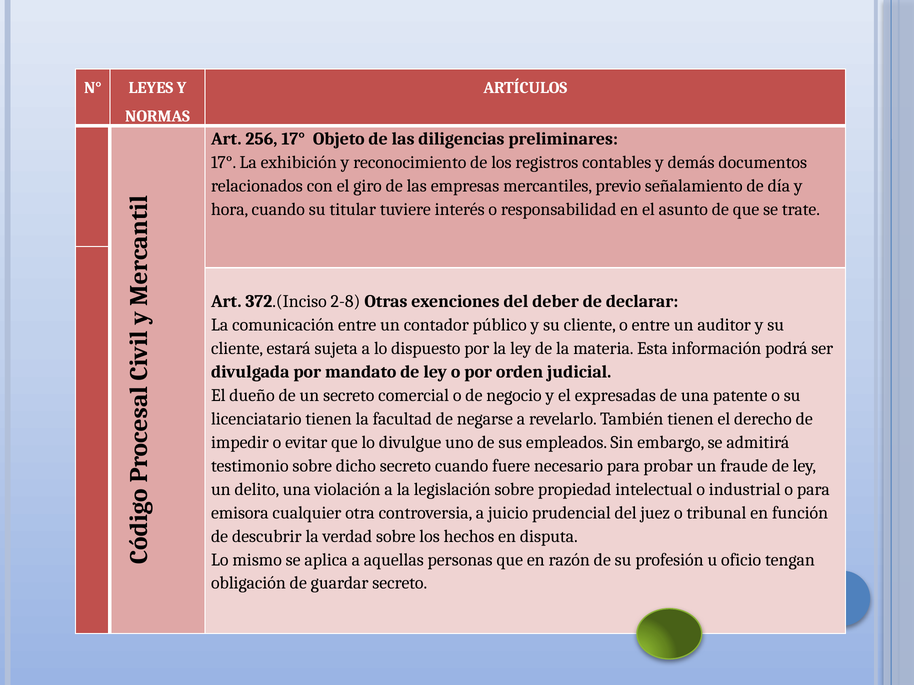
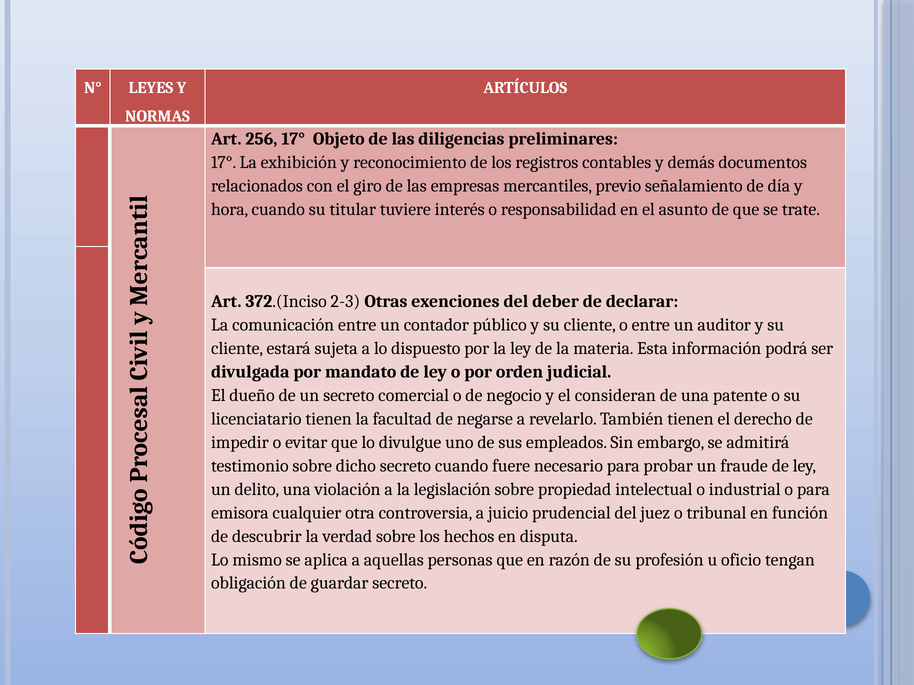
2-8: 2-8 -> 2-3 (345, 302)
expresadas: expresadas -> consideran (615, 396)
